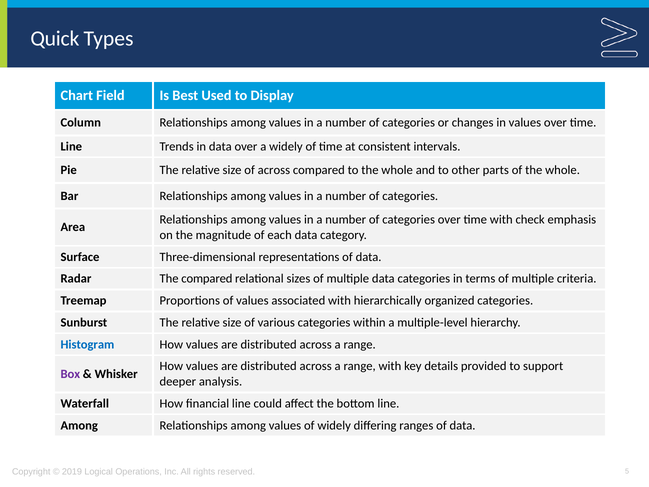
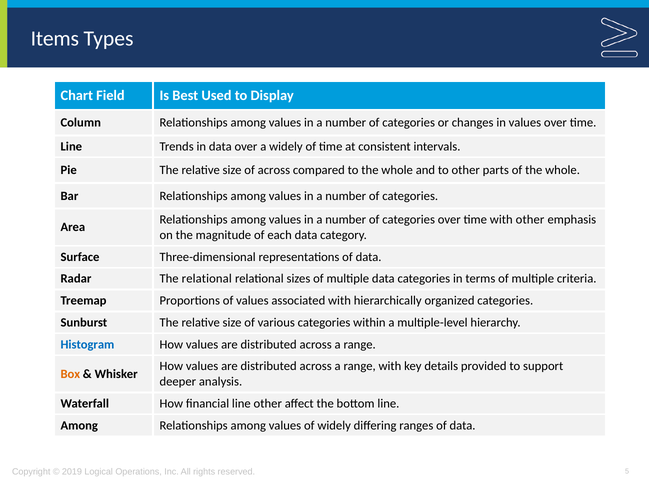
Quick: Quick -> Items (55, 39)
with check: check -> other (530, 219)
The compared: compared -> relational (207, 279)
Box colour: purple -> orange (70, 374)
line could: could -> other (268, 403)
